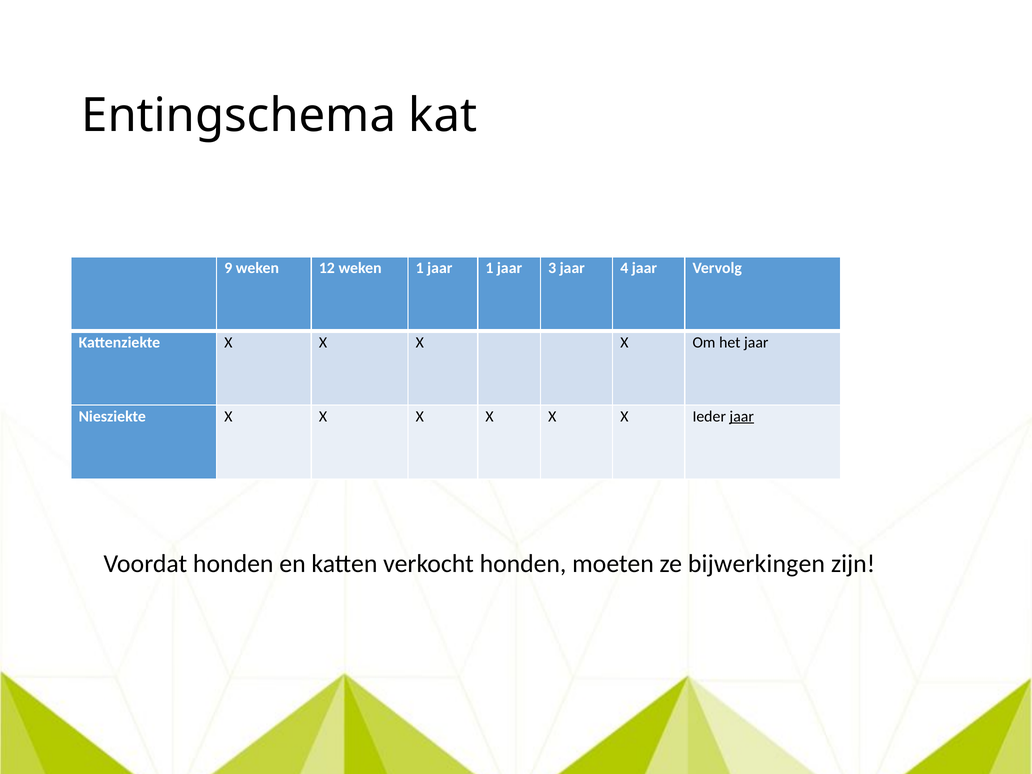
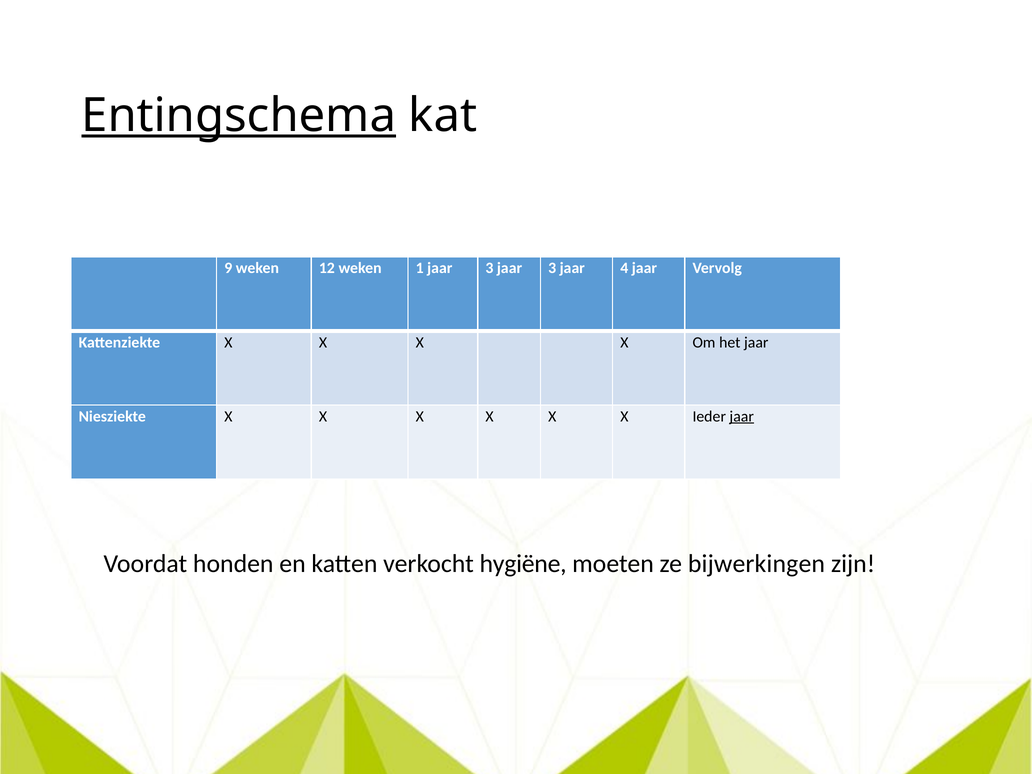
Entingschema underline: none -> present (239, 116)
1 jaar 1: 1 -> 3 (489, 268)
verkocht honden: honden -> hygiëne (523, 564)
